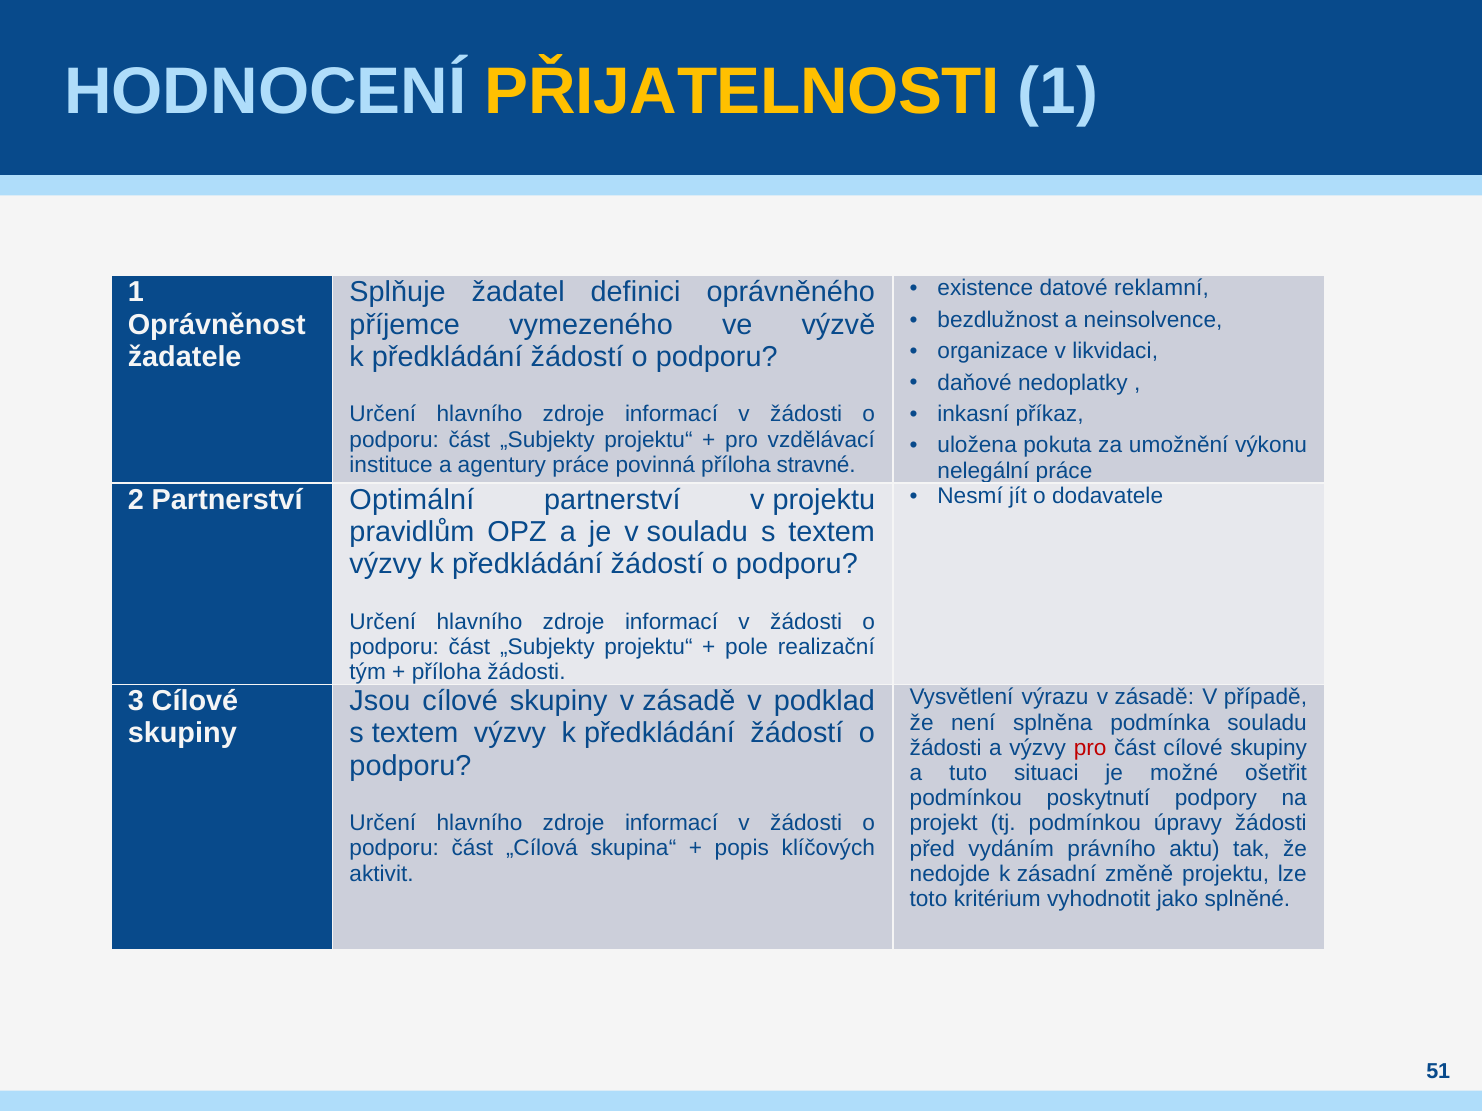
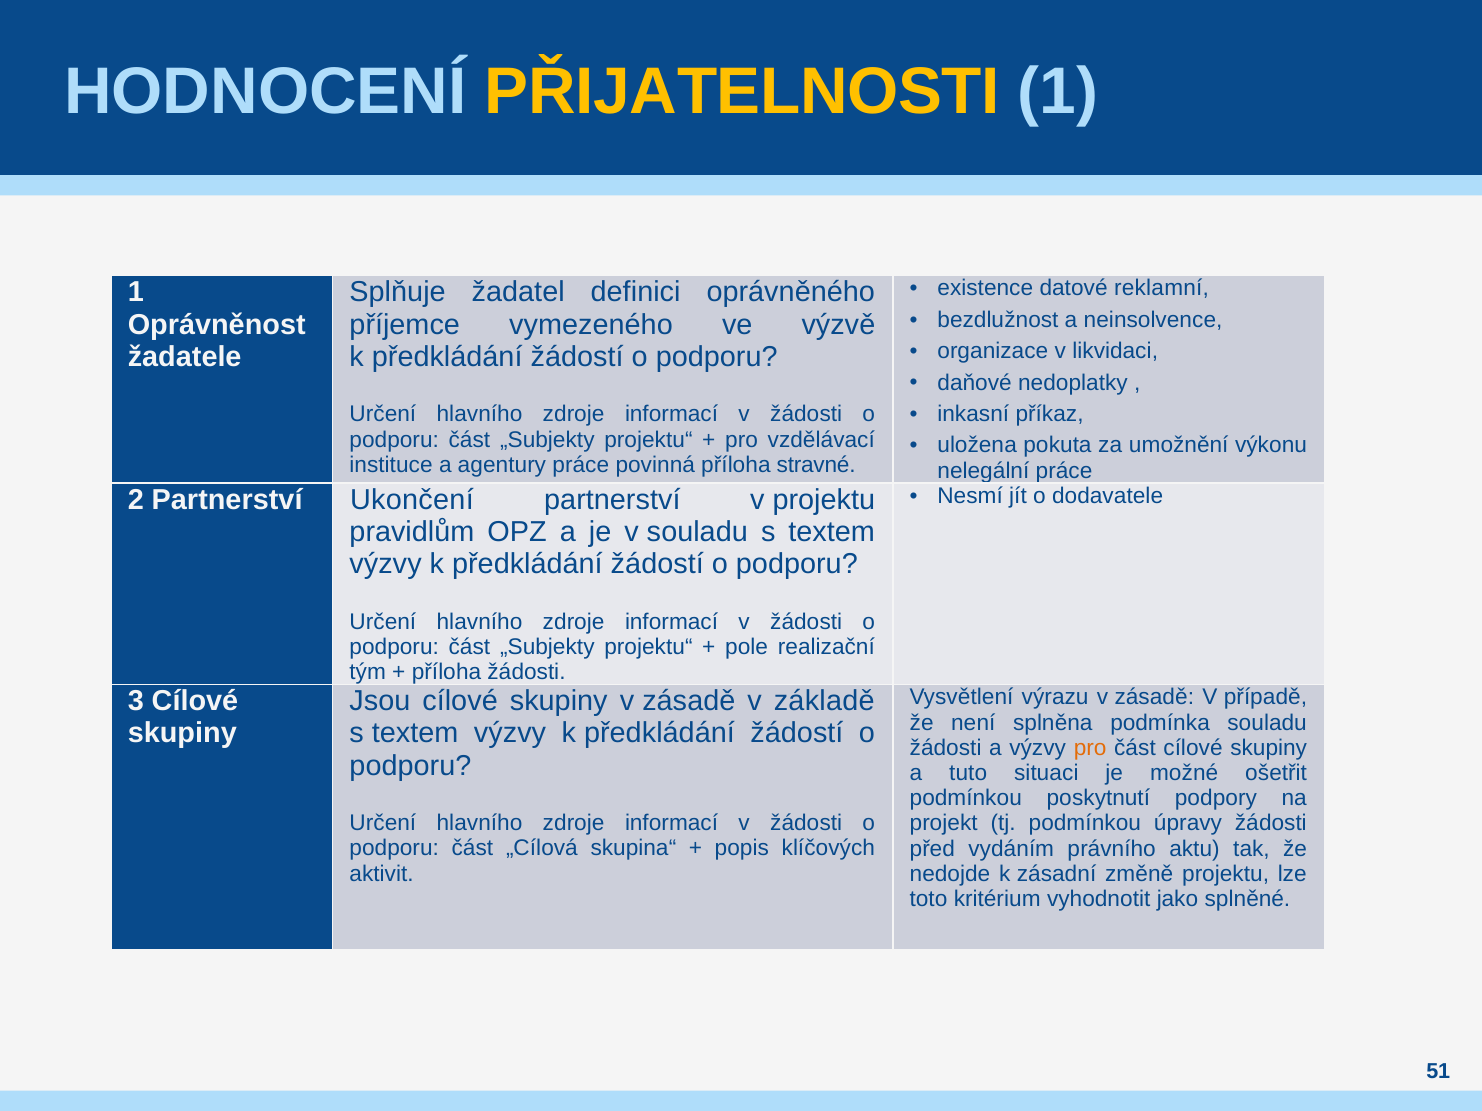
Optimální: Optimální -> Ukončení (412, 500)
podklad: podklad -> základě (824, 701)
pro colour: red -> orange (1090, 748)
